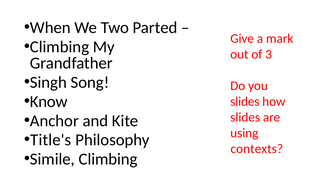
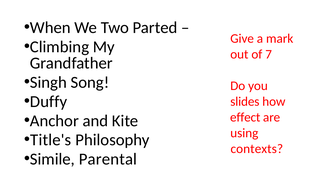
3: 3 -> 7 (269, 54)
Know: Know -> Duffy (49, 102)
slides: slides -> effect (245, 117)
Simile Climbing: Climbing -> Parental (108, 159)
